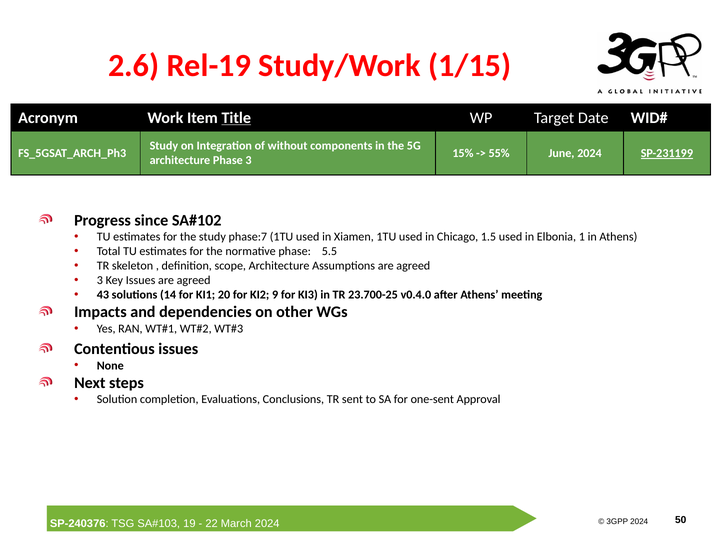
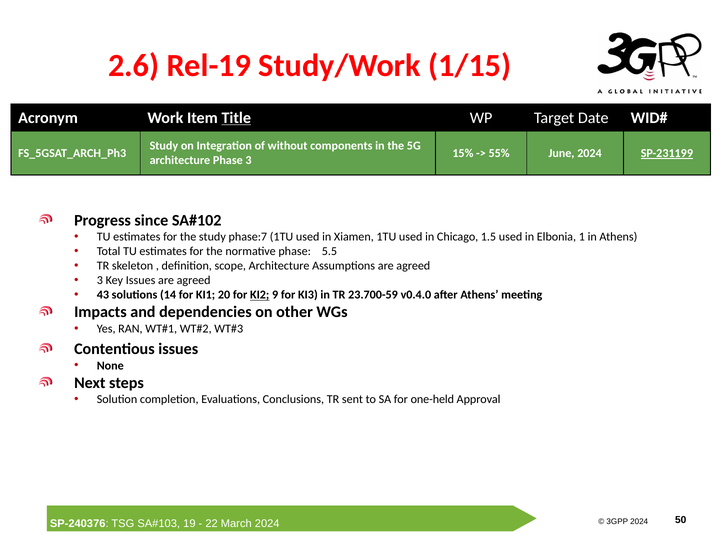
KI2 underline: none -> present (260, 295)
23.700-25: 23.700-25 -> 23.700-59 (373, 295)
one-sent: one-sent -> one-held (432, 400)
